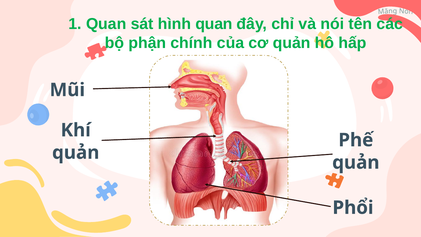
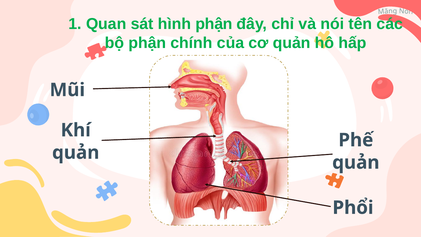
hình quan: quan -> phận (214, 24)
